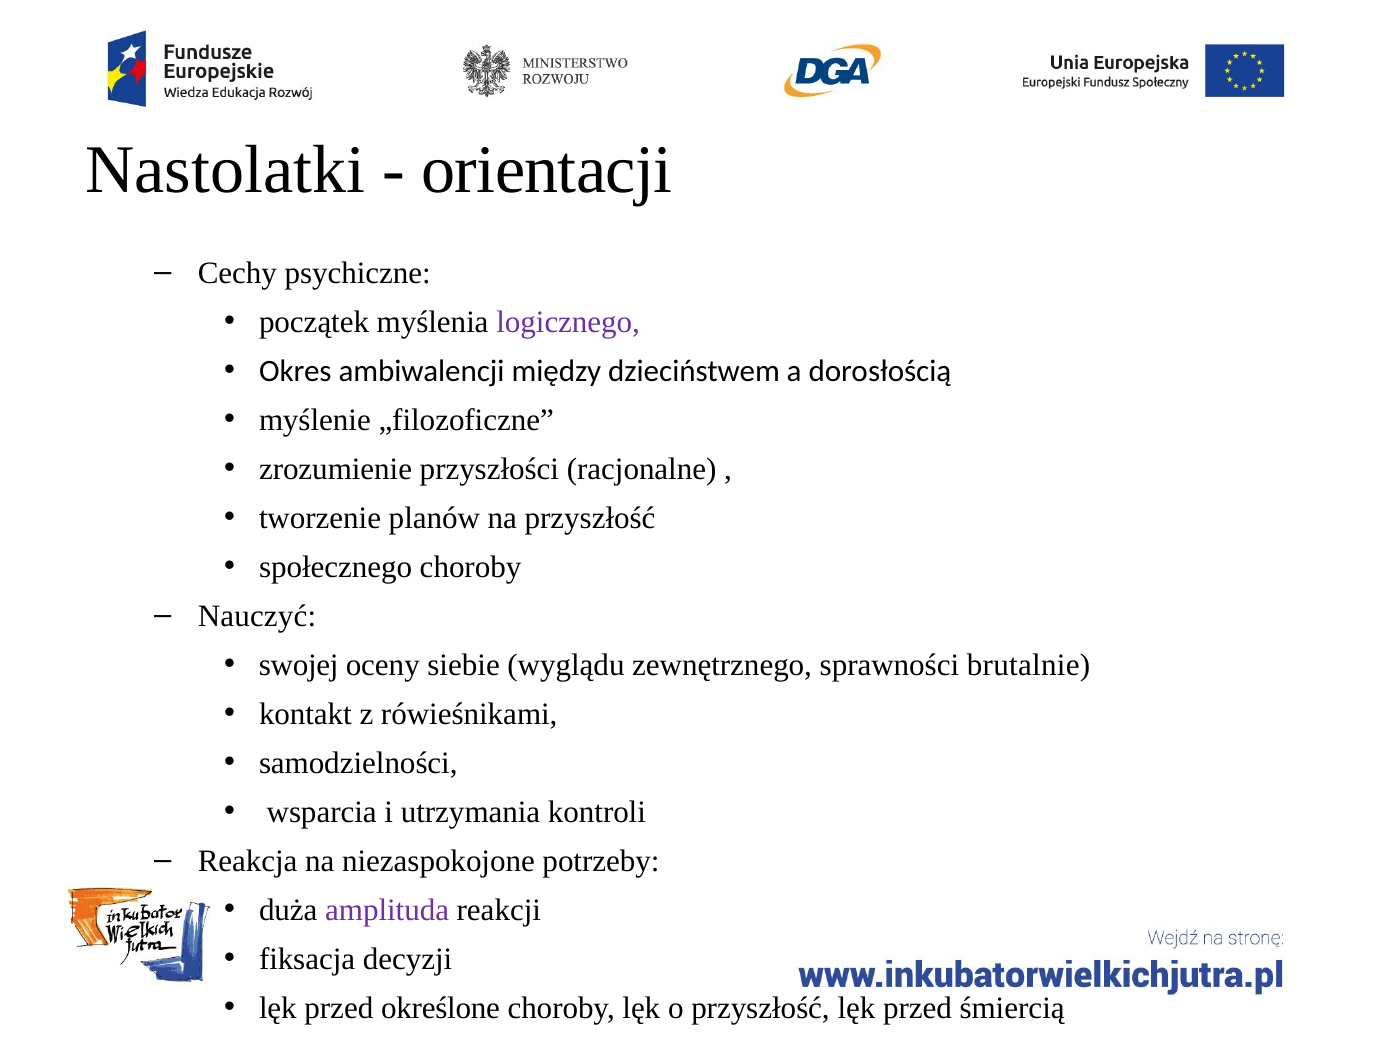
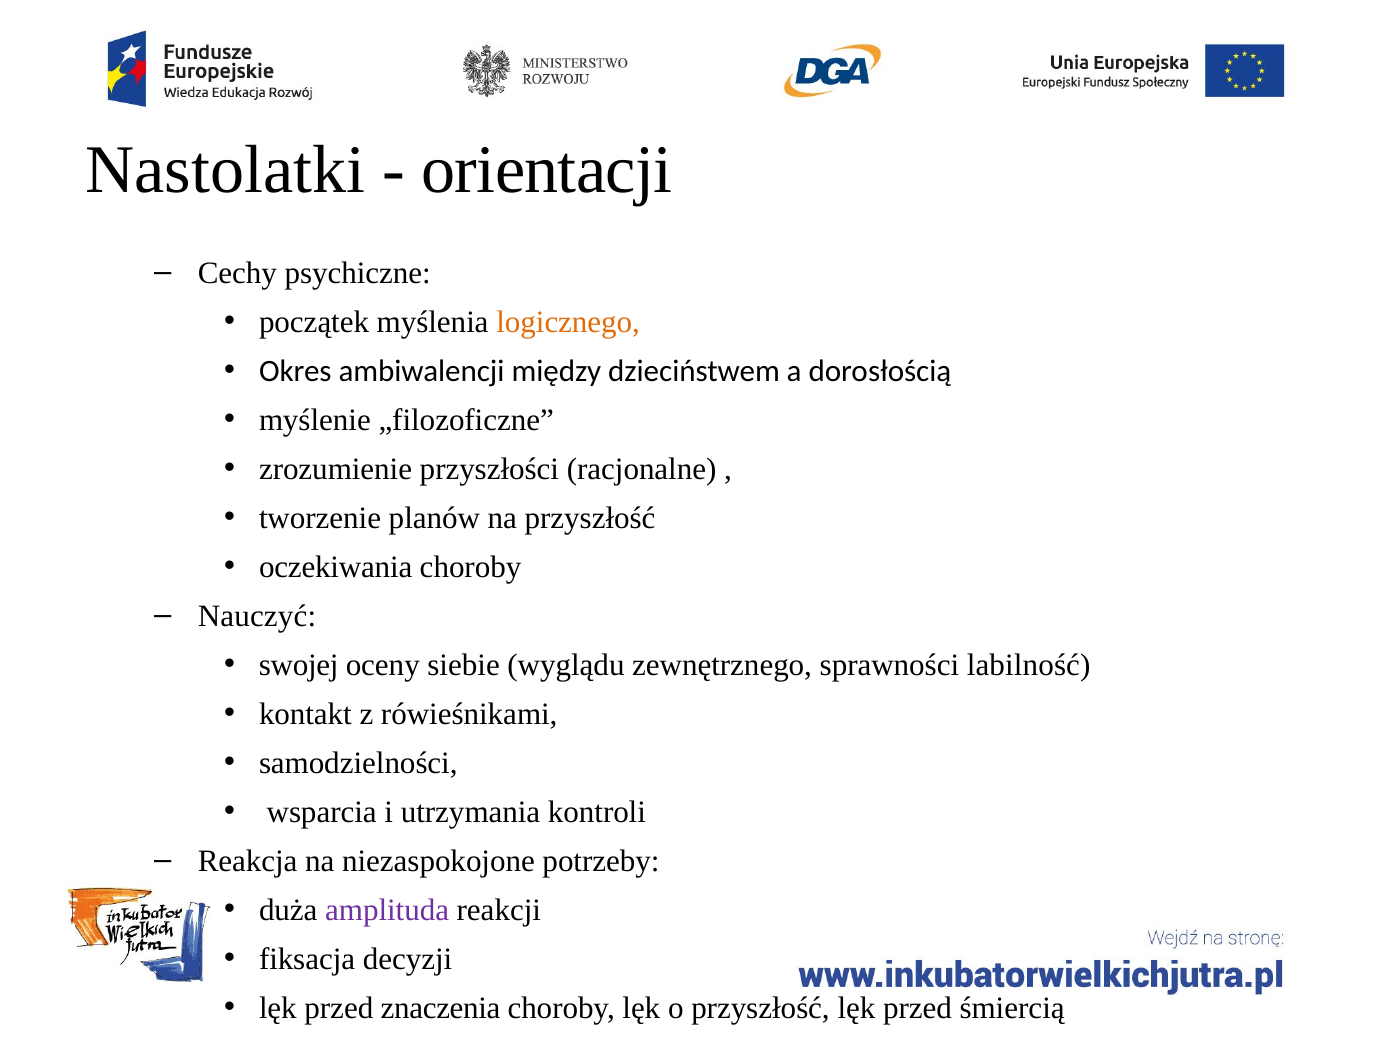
logicznego colour: purple -> orange (568, 322)
społecznego: społecznego -> oczekiwania (336, 567)
brutalnie: brutalnie -> labilność (1029, 665)
określone: określone -> znaczenia (441, 1008)
